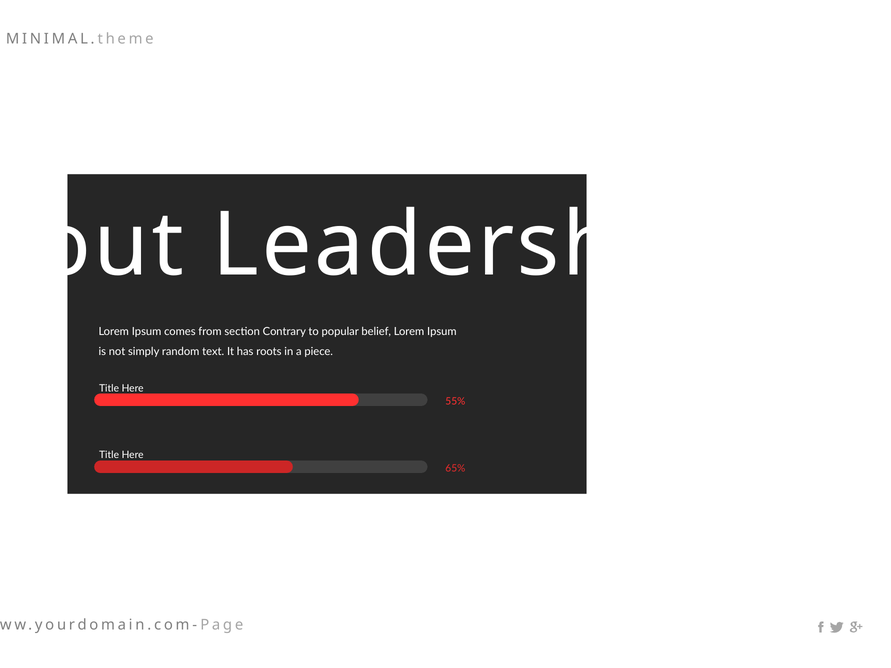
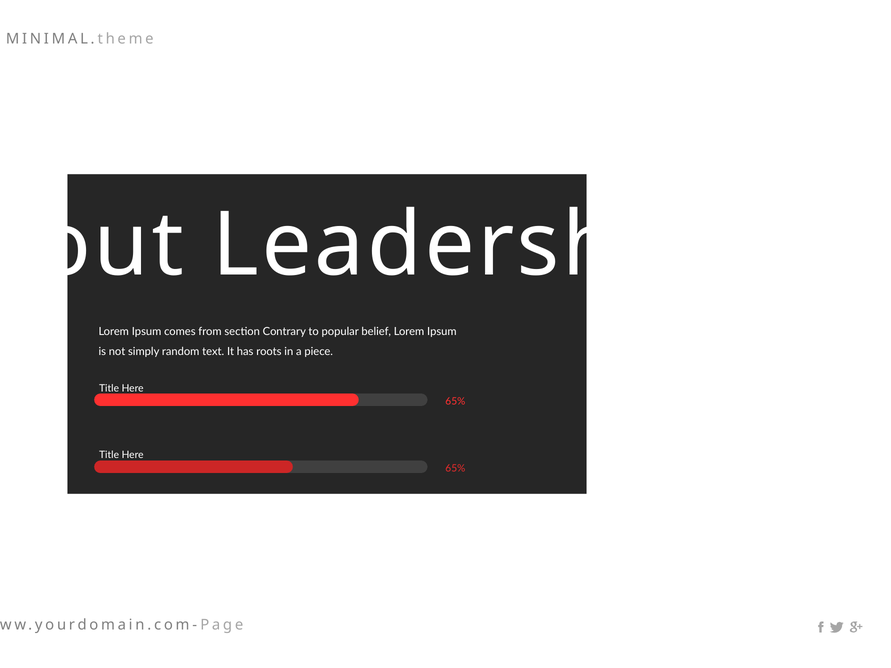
55%: 55% -> 65% (455, 402)
